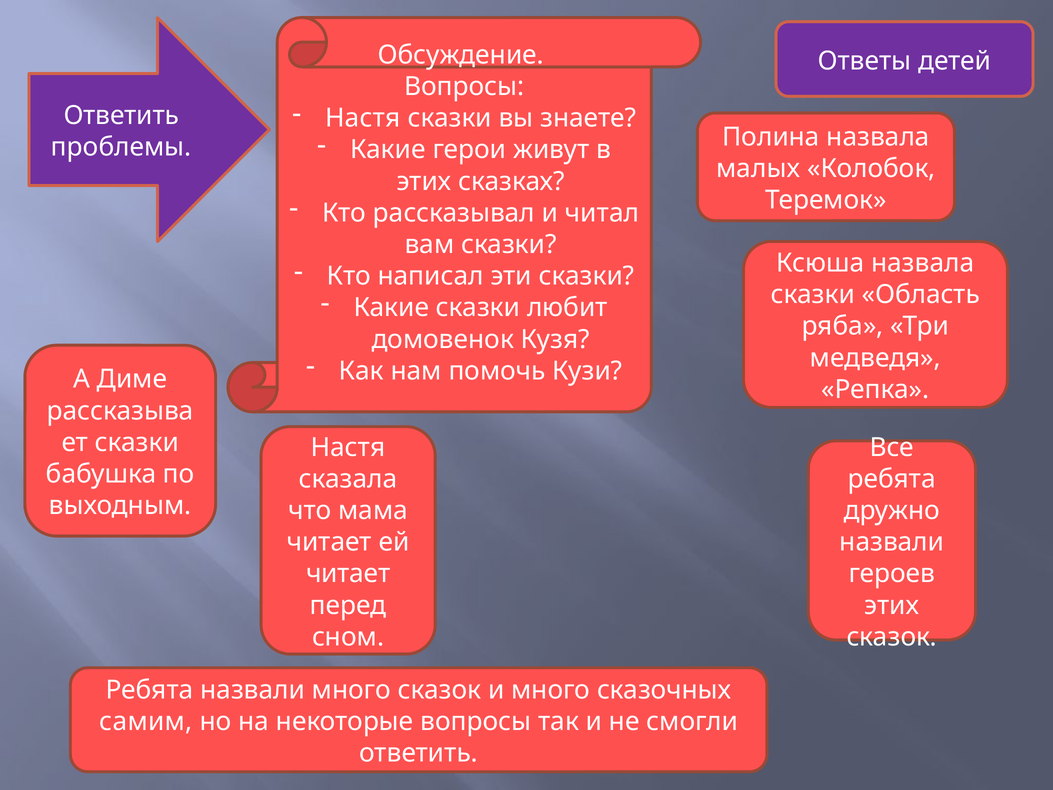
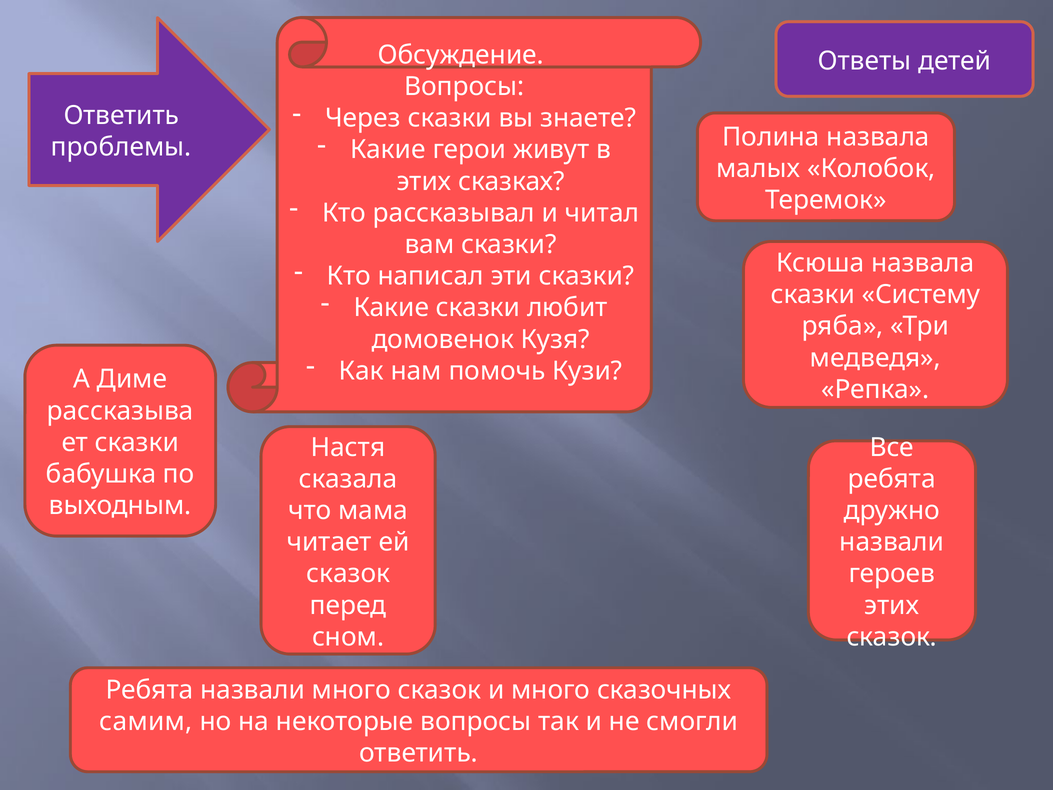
Настя: Настя -> Через (363, 118)
Область: Область -> Систему (921, 295)
читает: читает -> сказок (348, 574)
